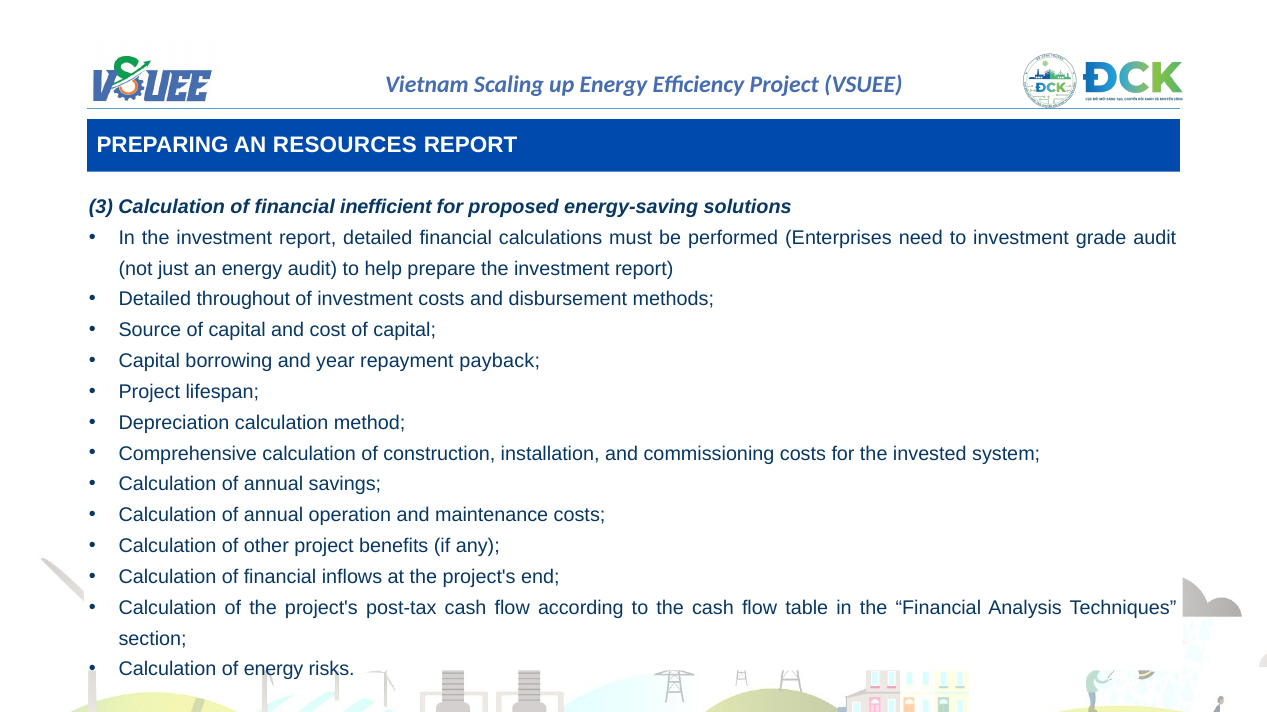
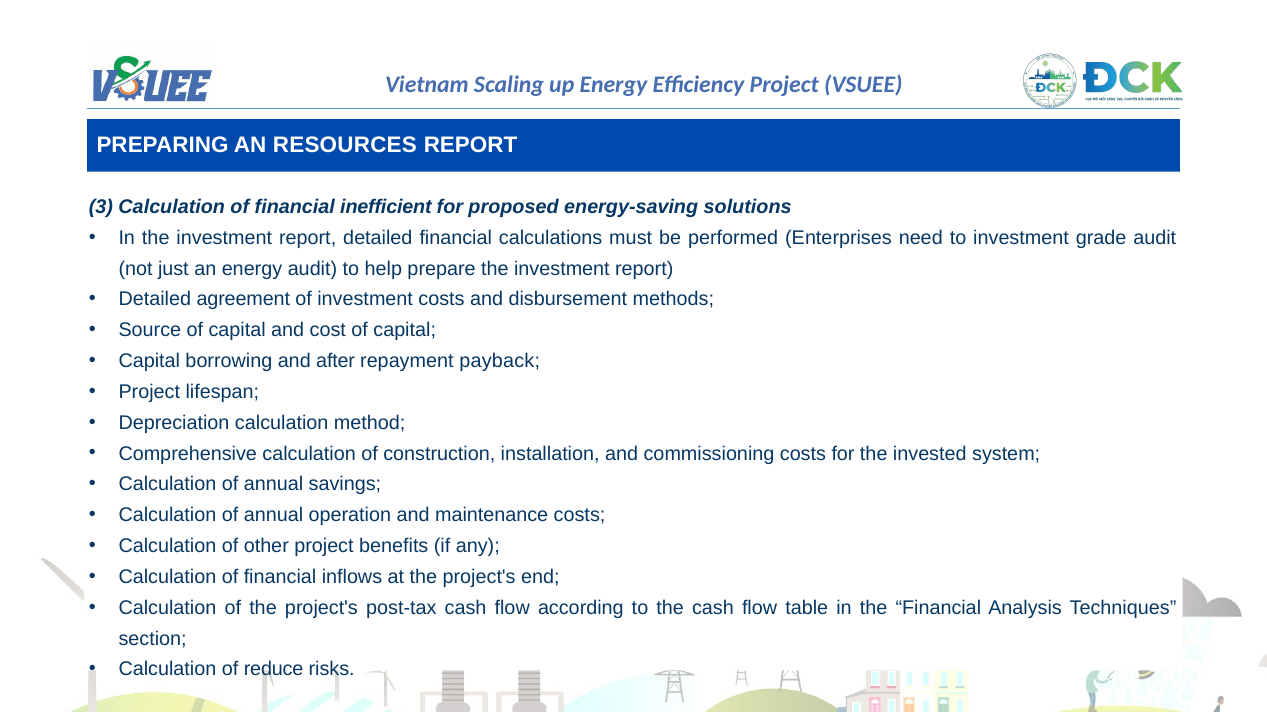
throughout: throughout -> agreement (243, 300)
year: year -> after (336, 361)
of energy: energy -> reduce (274, 670)
